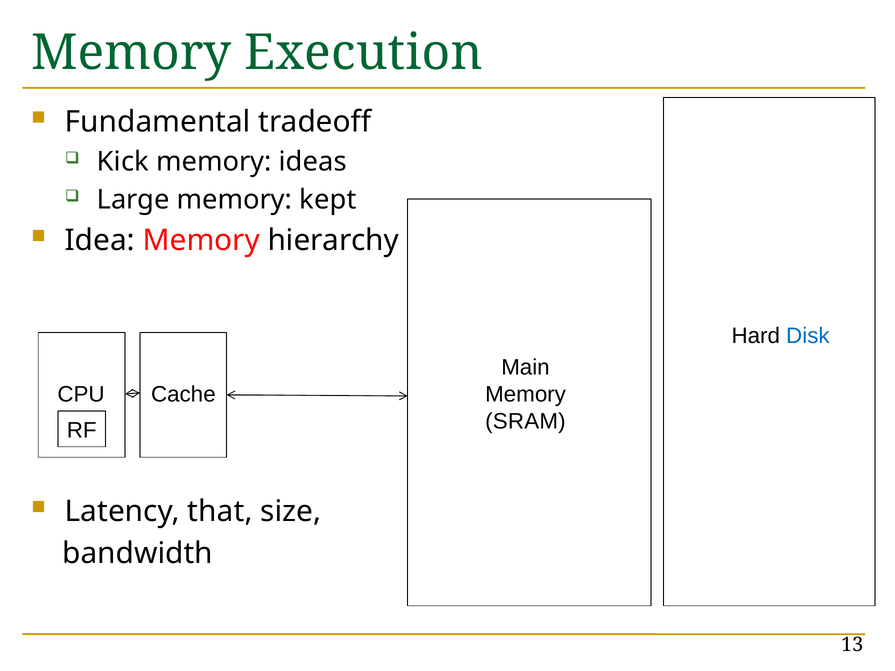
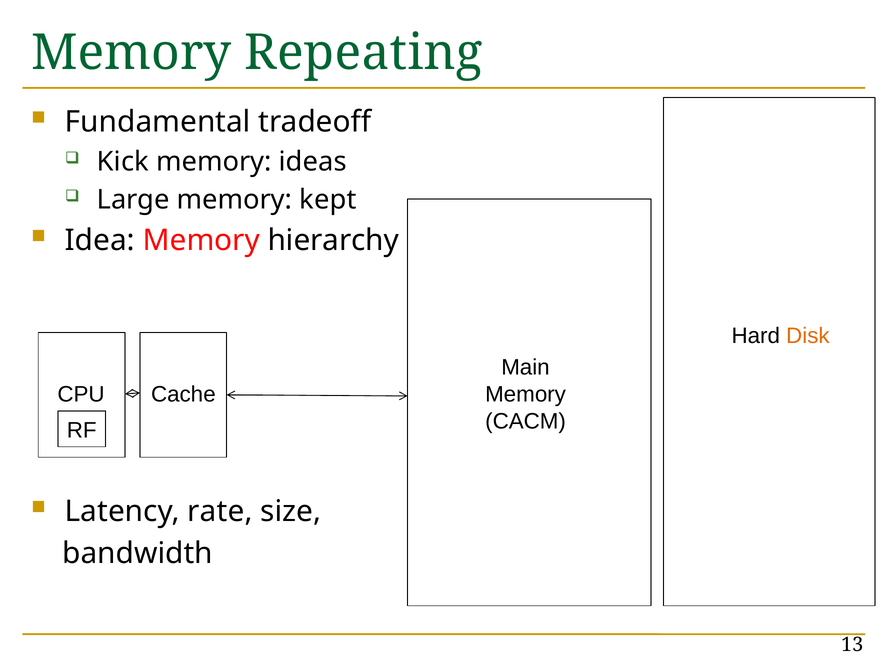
Execution: Execution -> Repeating (364, 53)
Disk colour: blue -> orange (808, 336)
SRAM: SRAM -> CACM (526, 421)
that: that -> rate (220, 512)
